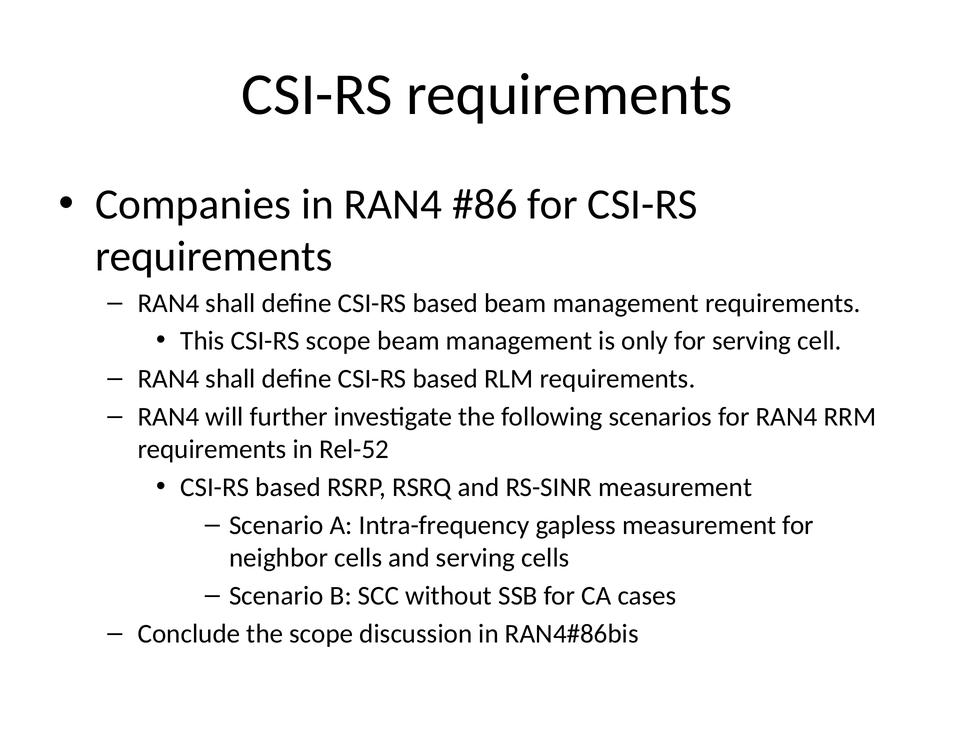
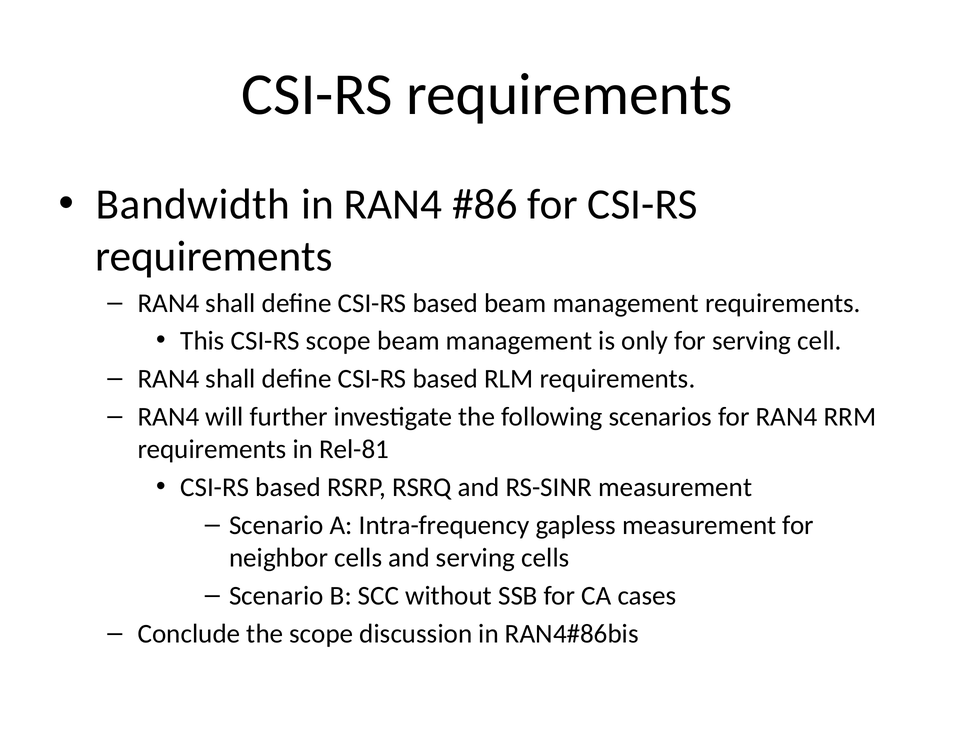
Companies: Companies -> Bandwidth (193, 205)
Rel-52: Rel-52 -> Rel-81 (354, 450)
